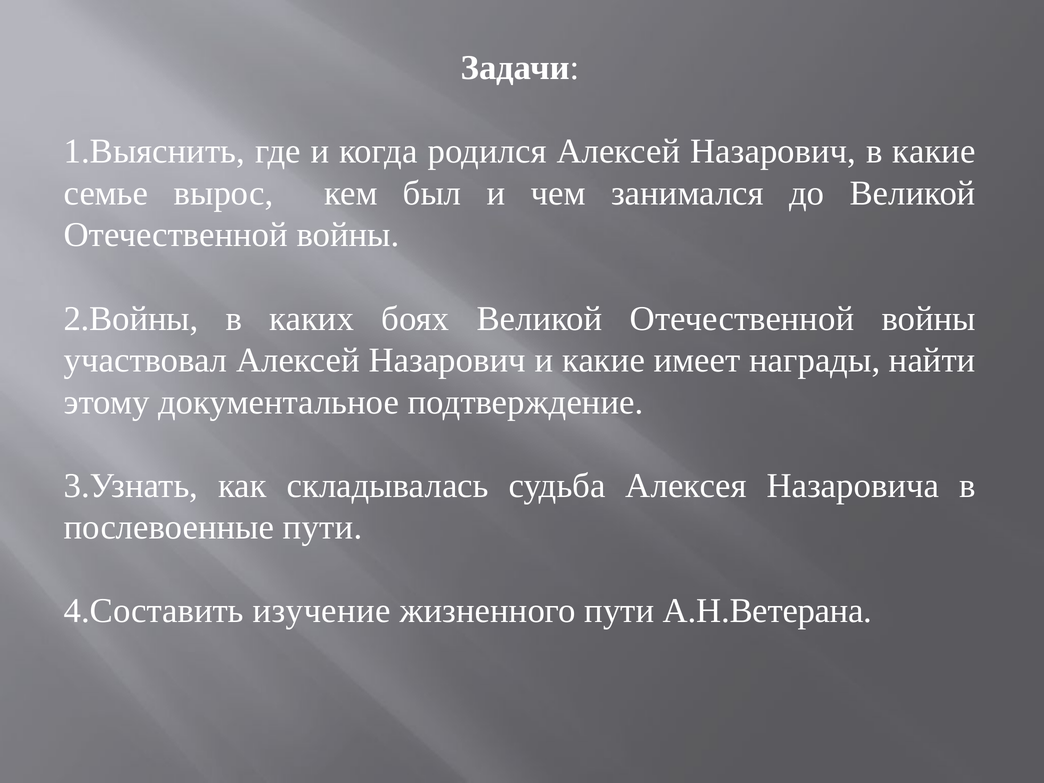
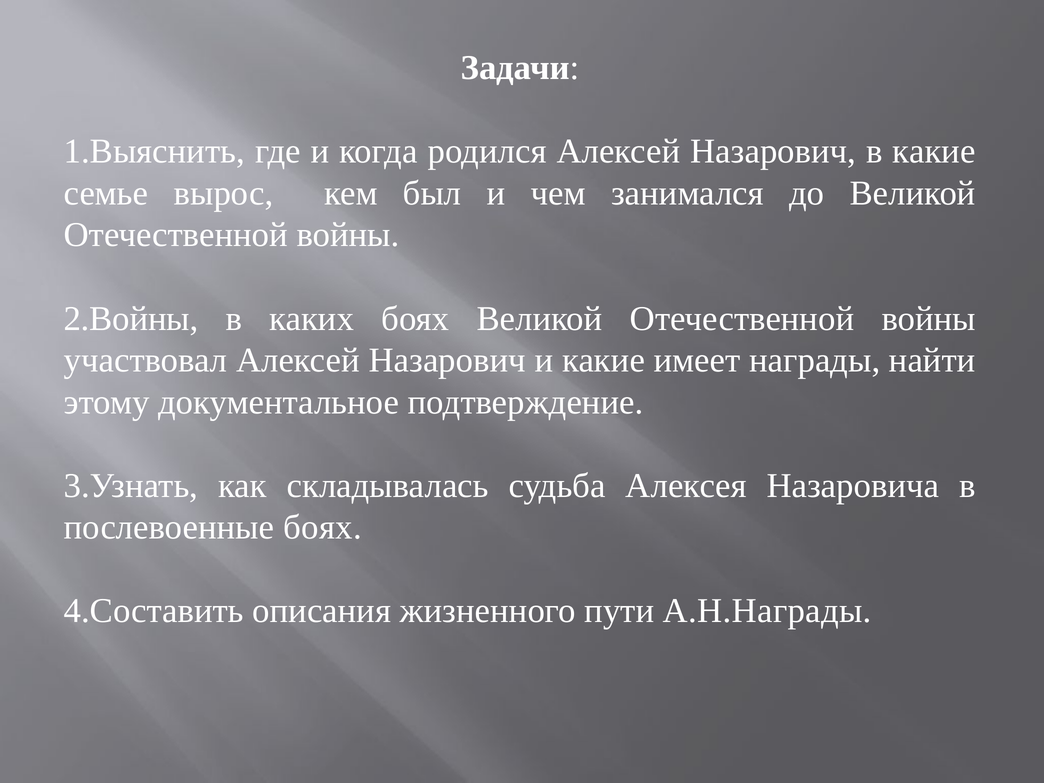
послевоенные пути: пути -> боях (323, 527)
изучение: изучение -> описания (322, 611)
А.Н.Ветерана: А.Н.Ветерана -> А.Н.Награды (767, 611)
